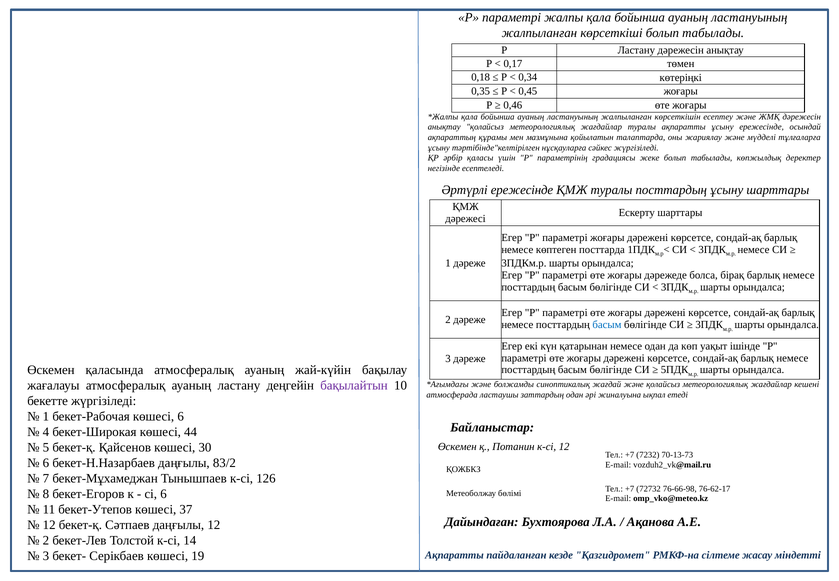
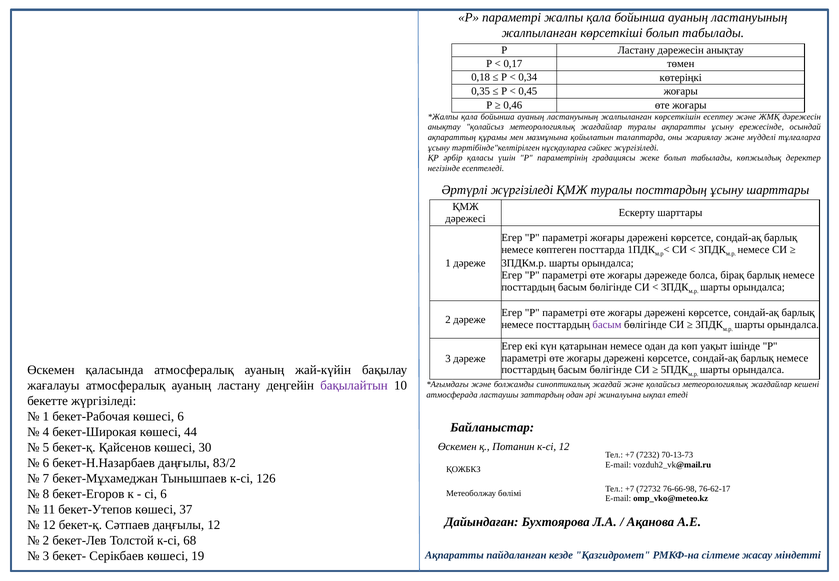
Әртүрлі ережесінде: ережесінде -> жүргізіледі (522, 190)
басым colour: blue -> purple (607, 325)
14: 14 -> 68 (190, 540)
